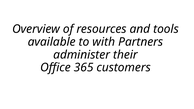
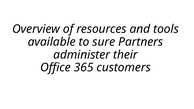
with: with -> sure (104, 42)
